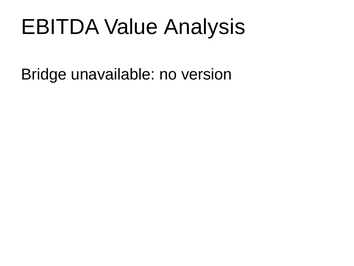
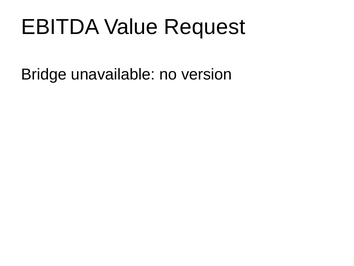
Analysis: Analysis -> Request (205, 27)
